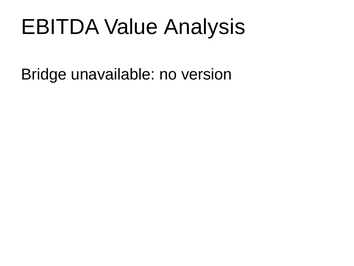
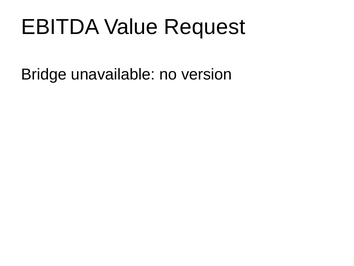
Analysis: Analysis -> Request (205, 27)
